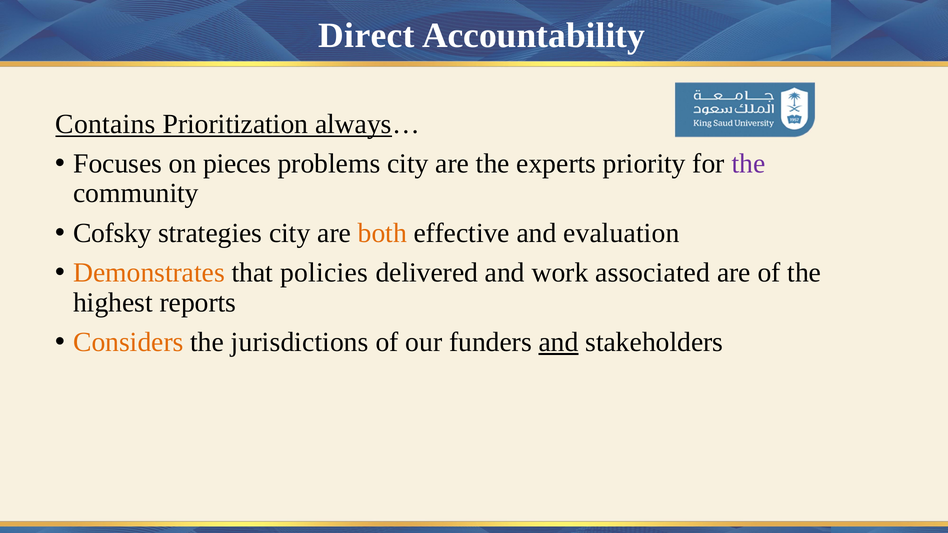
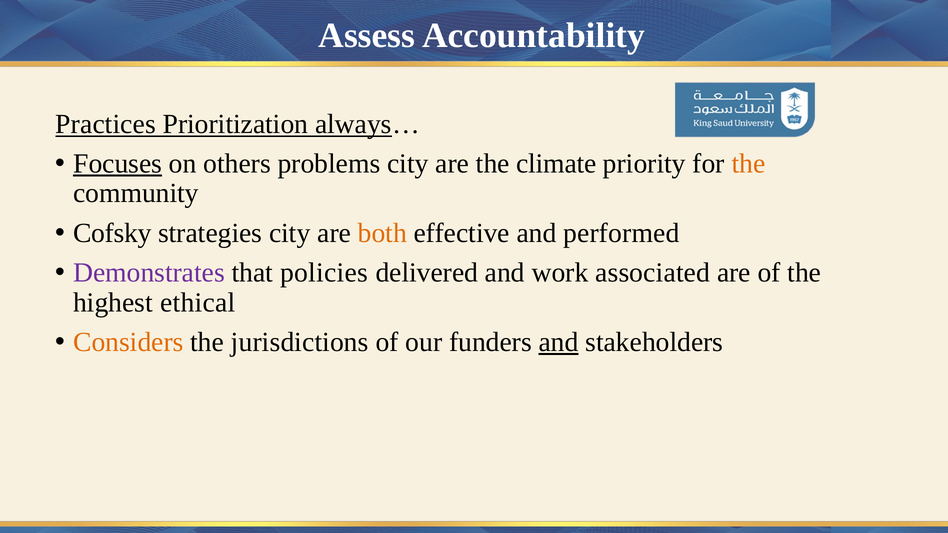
Direct: Direct -> Assess (367, 35)
Contains: Contains -> Practices (106, 124)
Focuses underline: none -> present (118, 164)
pieces: pieces -> others (237, 164)
experts: experts -> climate (556, 164)
the colour: purple -> orange (748, 164)
evaluation: evaluation -> performed (621, 233)
Demonstrates colour: orange -> purple (149, 273)
reports: reports -> ethical (198, 303)
